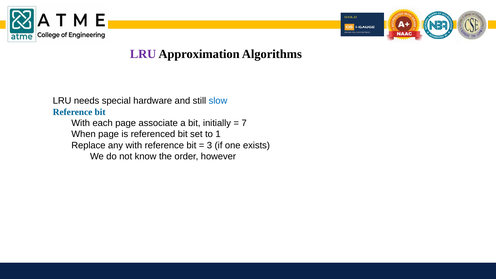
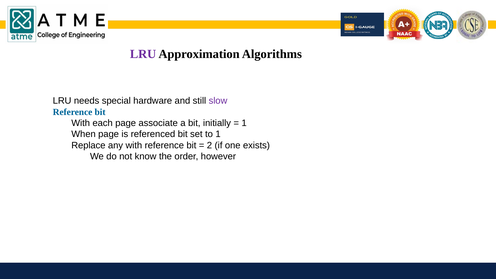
slow colour: blue -> purple (218, 101)
7: 7 -> 1 (244, 123)
3: 3 -> 2 (209, 145)
